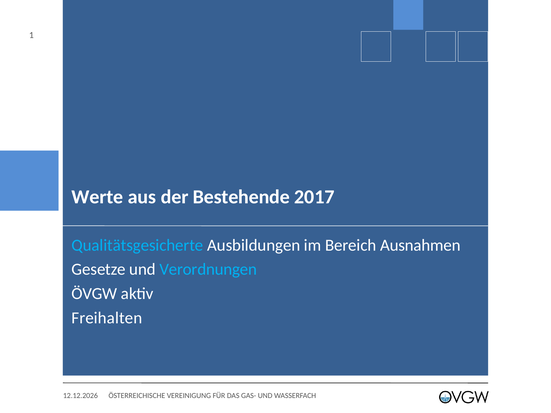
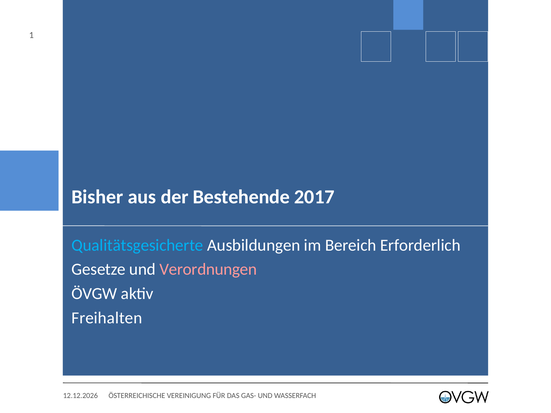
Werte: Werte -> Bisher (97, 197)
Ausnahmen: Ausnahmen -> Erforderlich (420, 245)
Verordnungen colour: light blue -> pink (208, 270)
